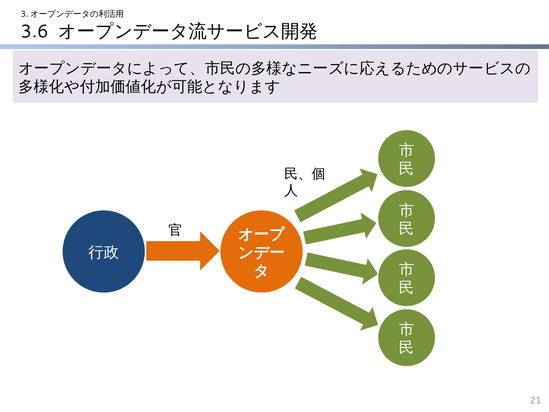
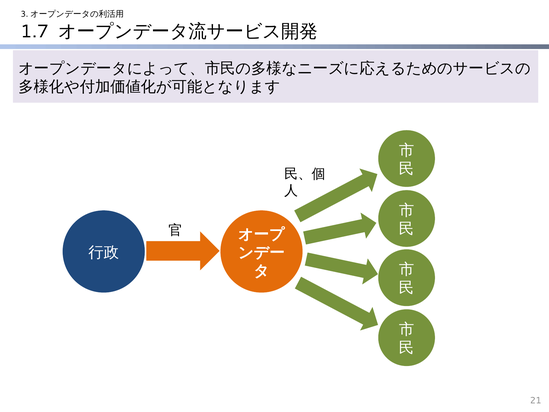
3.6: 3.6 -> 1.7 (35, 31)
